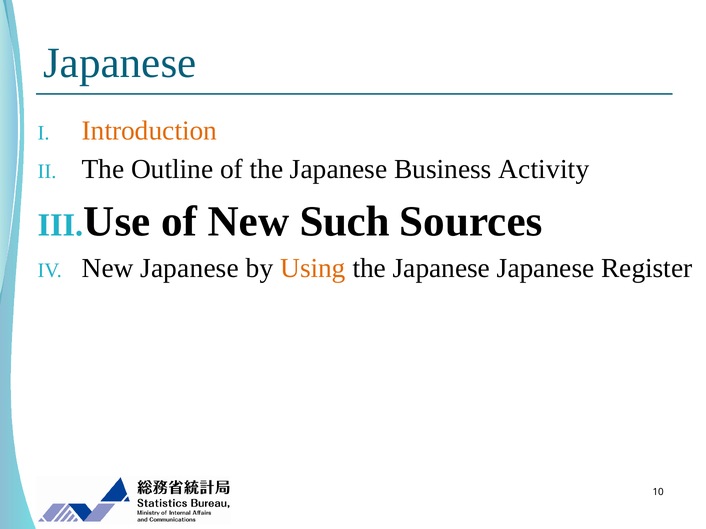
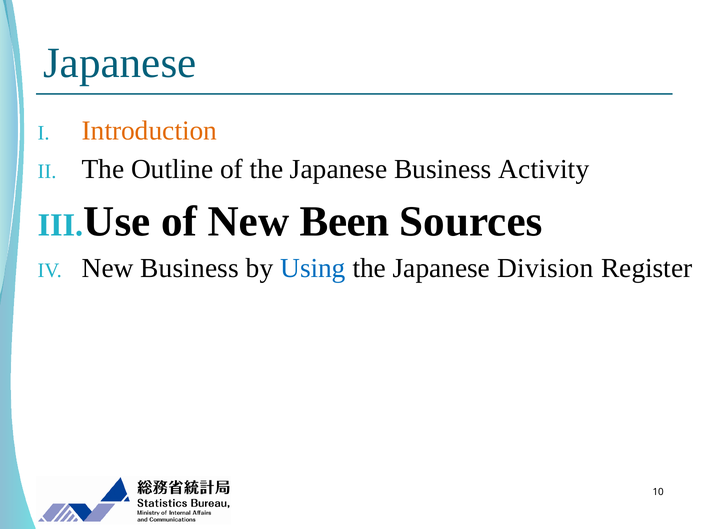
Such: Such -> Been (345, 222)
New Japanese: Japanese -> Business (190, 268)
Using colour: orange -> blue (313, 268)
Japanese Japanese: Japanese -> Division (545, 268)
